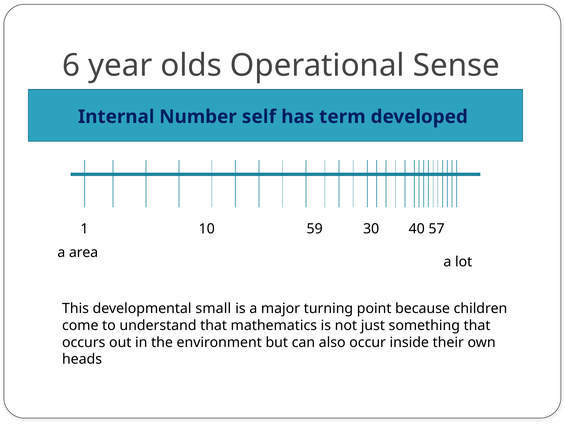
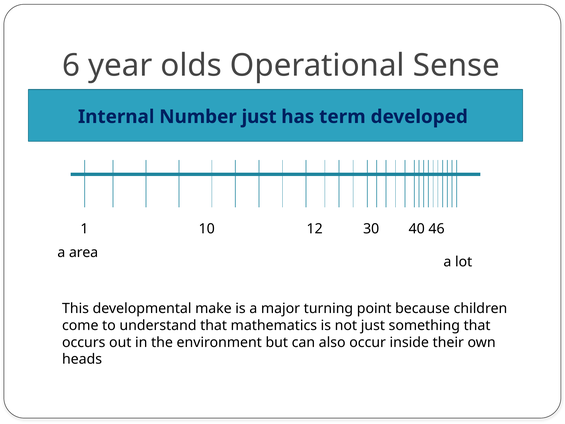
Number self: self -> just (259, 117)
59: 59 -> 12 (315, 229)
57: 57 -> 46 (437, 229)
small: small -> make (213, 308)
